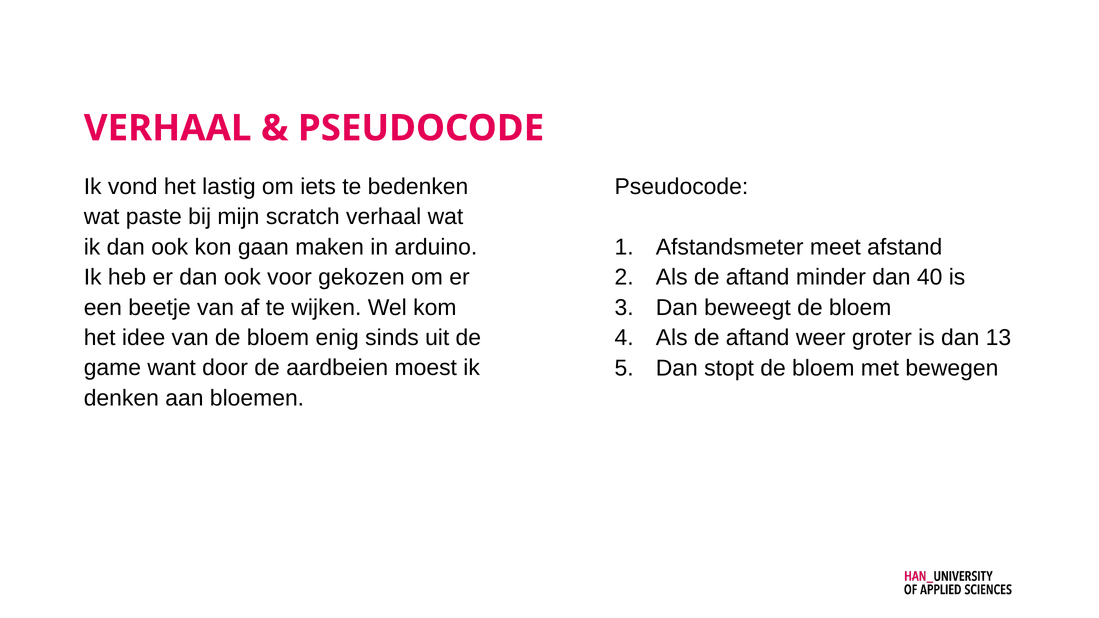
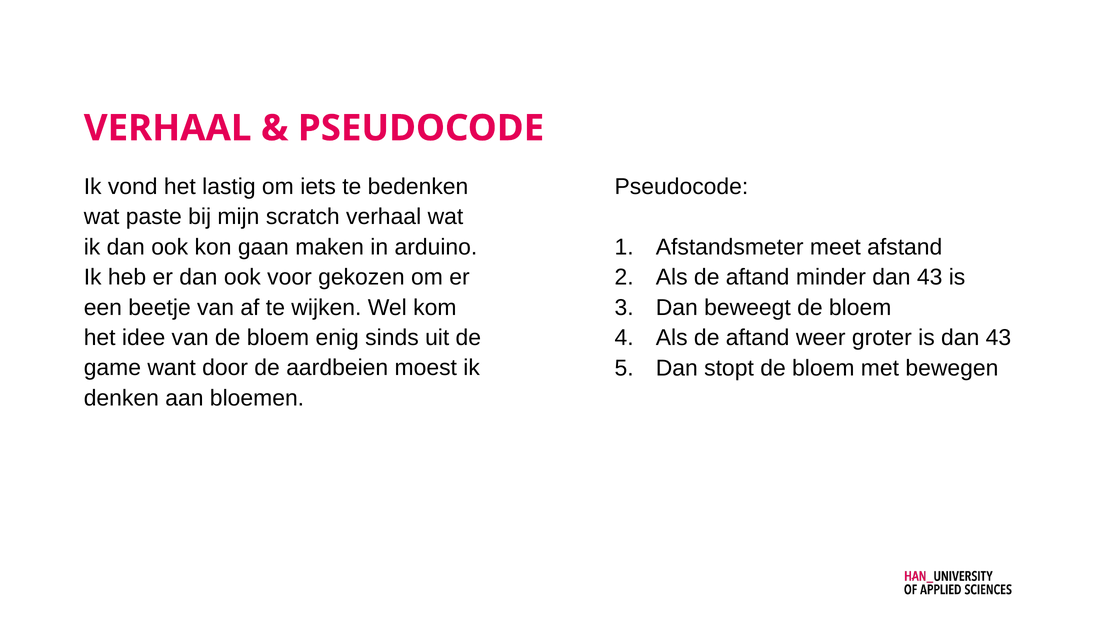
minder dan 40: 40 -> 43 (930, 278)
is dan 13: 13 -> 43 (998, 338)
